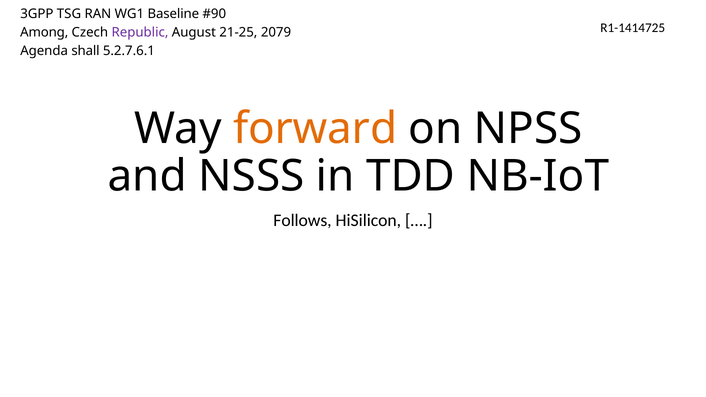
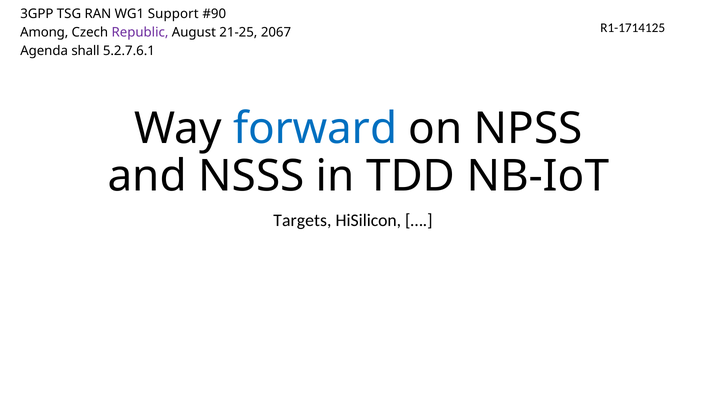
Baseline: Baseline -> Support (173, 14)
R1-1414725: R1-1414725 -> R1-1714125 (633, 28)
2079: 2079 -> 2067 (276, 32)
forward colour: orange -> blue (315, 129)
Follows: Follows -> Targets (302, 221)
